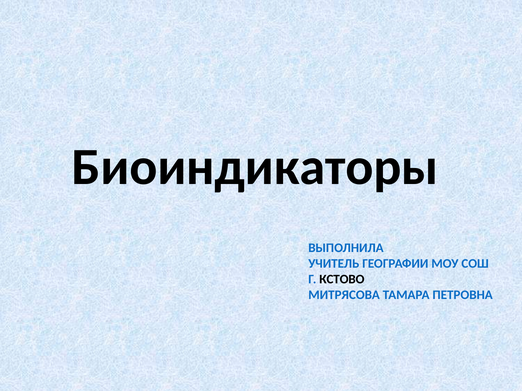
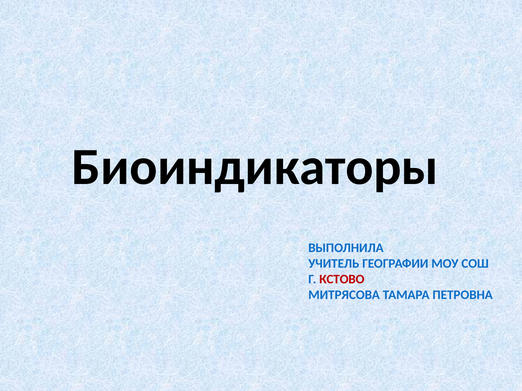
КСТОВО colour: black -> red (342, 279)
